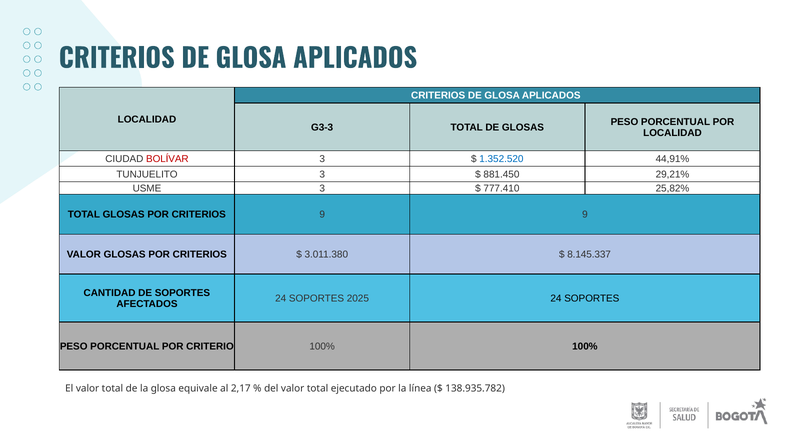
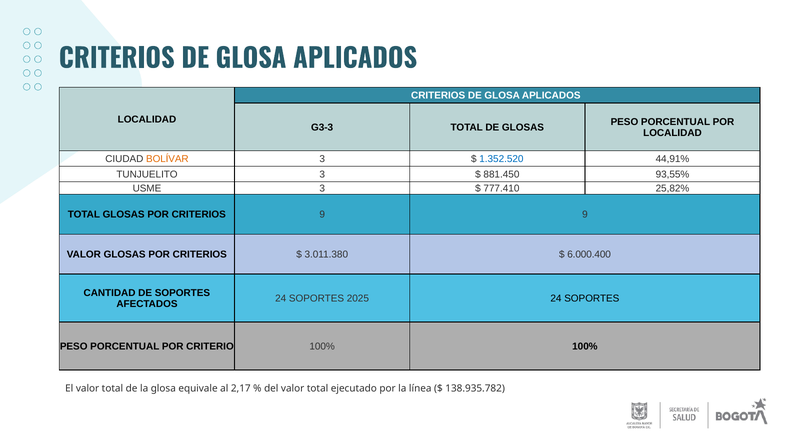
BOLÍVAR colour: red -> orange (167, 159)
29,21%: 29,21% -> 93,55% (672, 175)
8.145.337: 8.145.337 -> 6.000.400 (589, 255)
